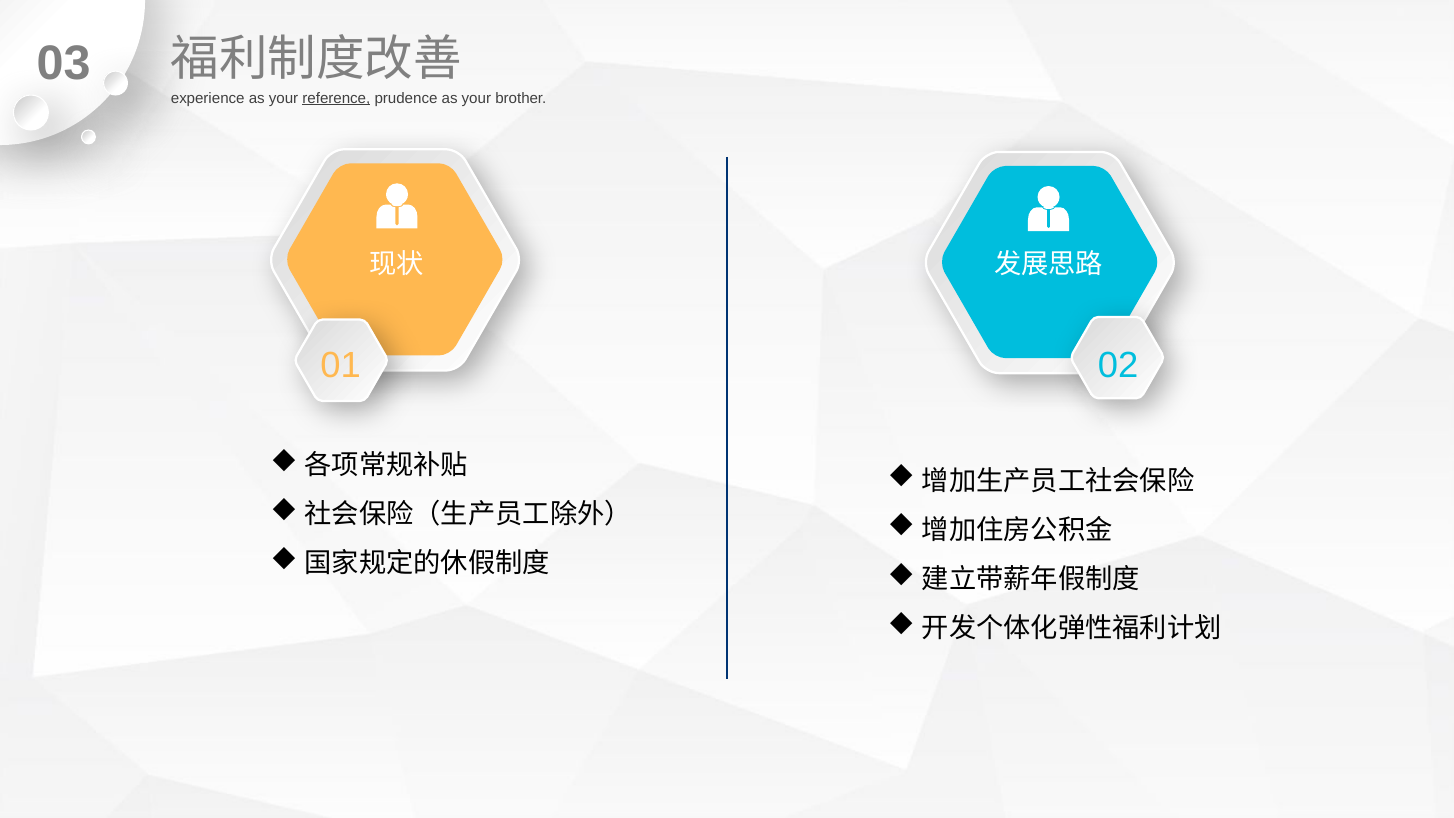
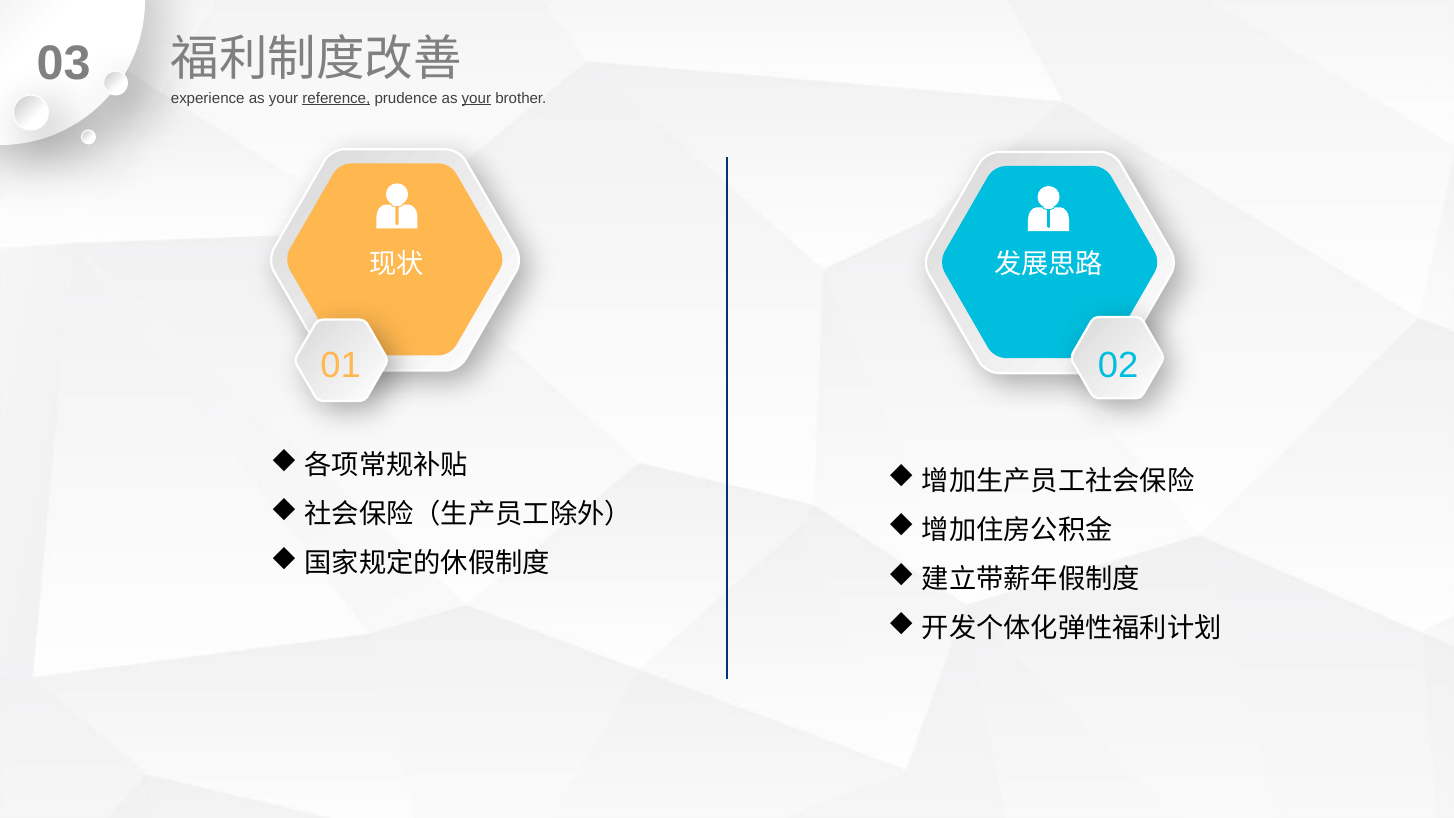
your underline: none -> present (476, 98)
